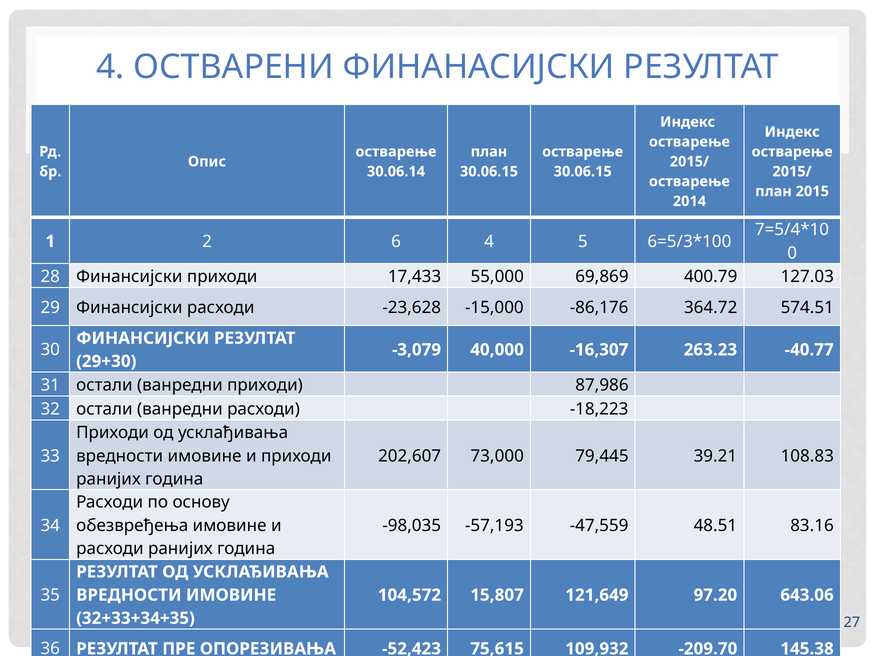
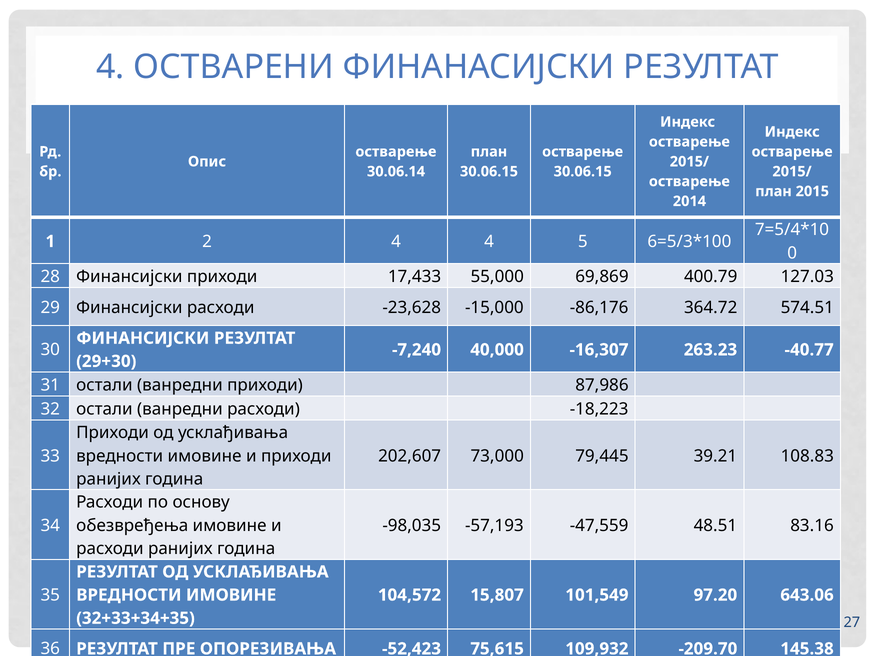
2 6: 6 -> 4 (396, 241)
-3,079: -3,079 -> -7,240 (416, 350)
121,649: 121,649 -> 101,549 (597, 595)
